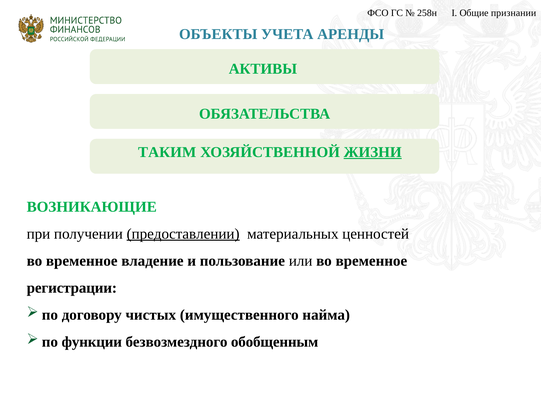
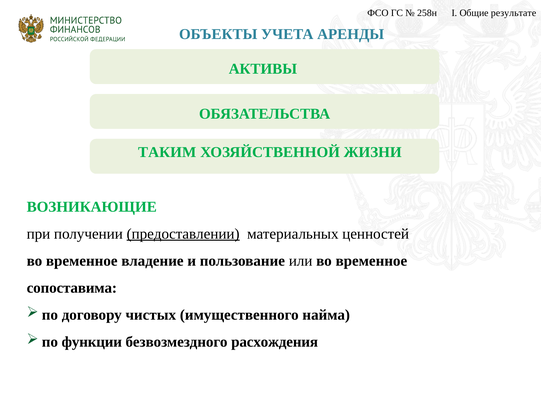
признании: признании -> результате (514, 13)
ЖИЗНИ underline: present -> none (373, 152)
регистрации: регистрации -> сопоставима (72, 288)
обобщенным: обобщенным -> расхождения (275, 342)
